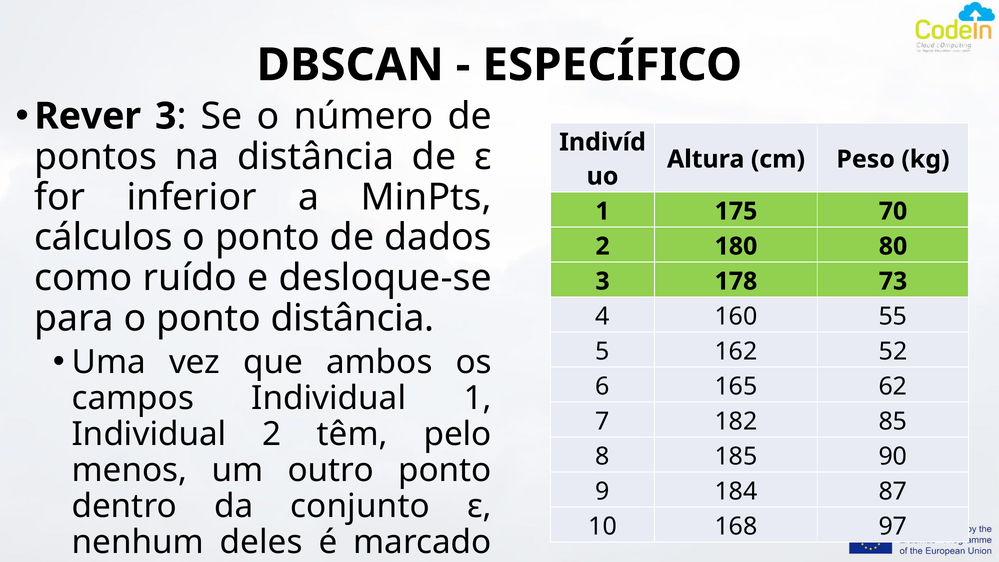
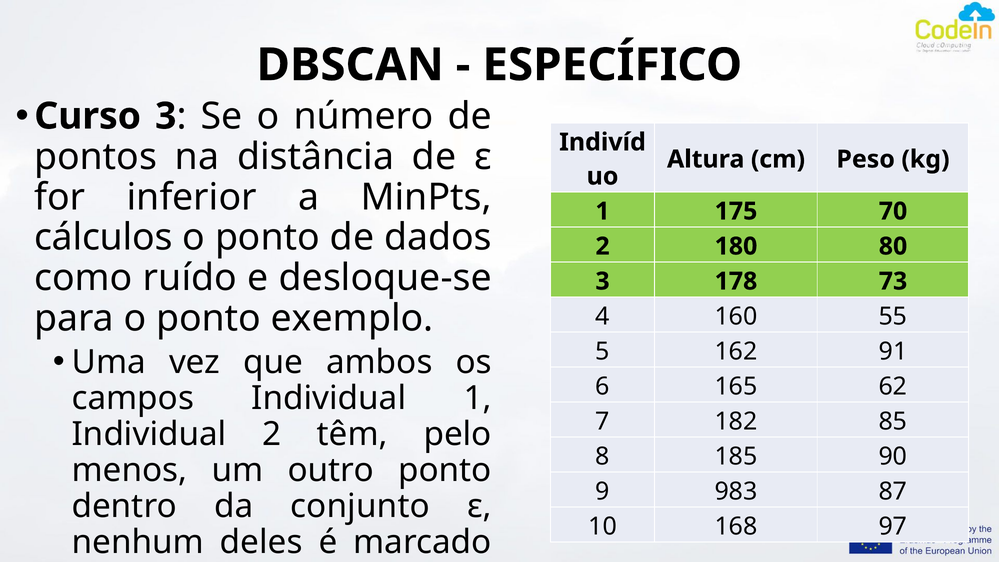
Rever: Rever -> Curso (88, 116)
ponto distância: distância -> exemplo (352, 319)
52: 52 -> 91 (893, 351)
184: 184 -> 983 (736, 491)
